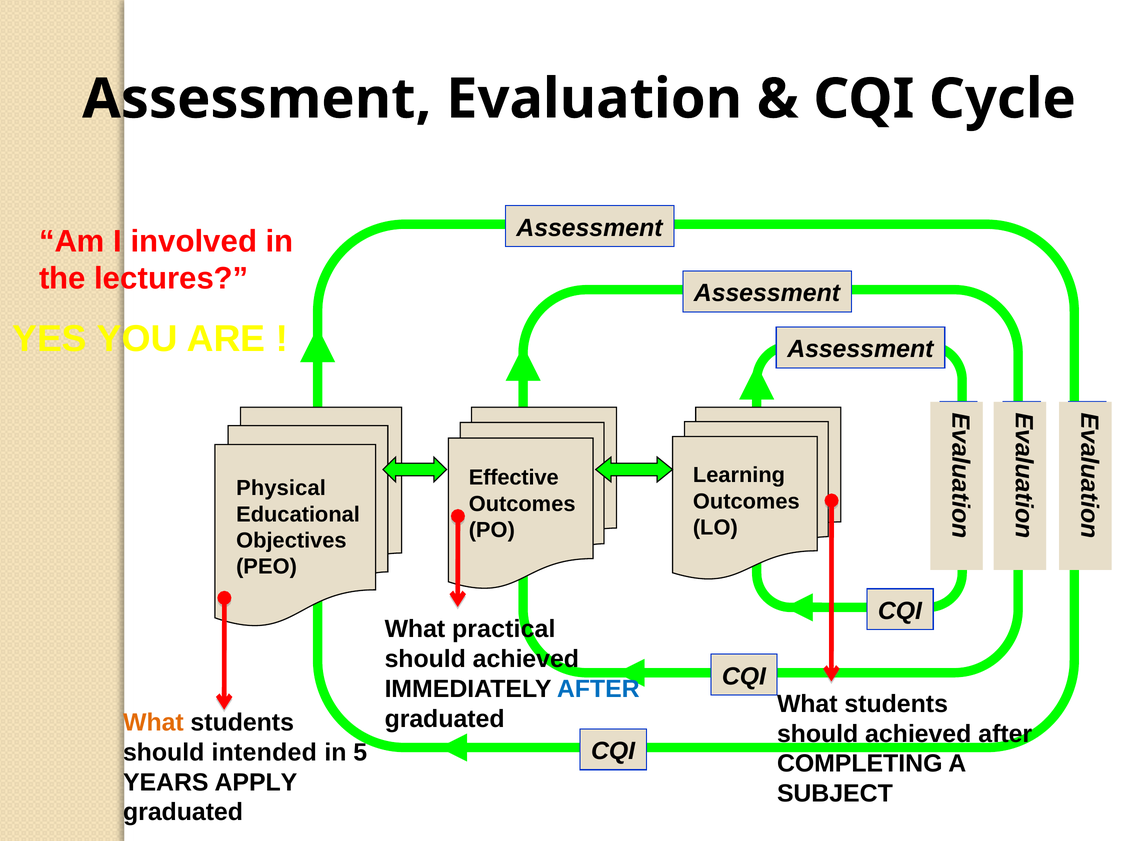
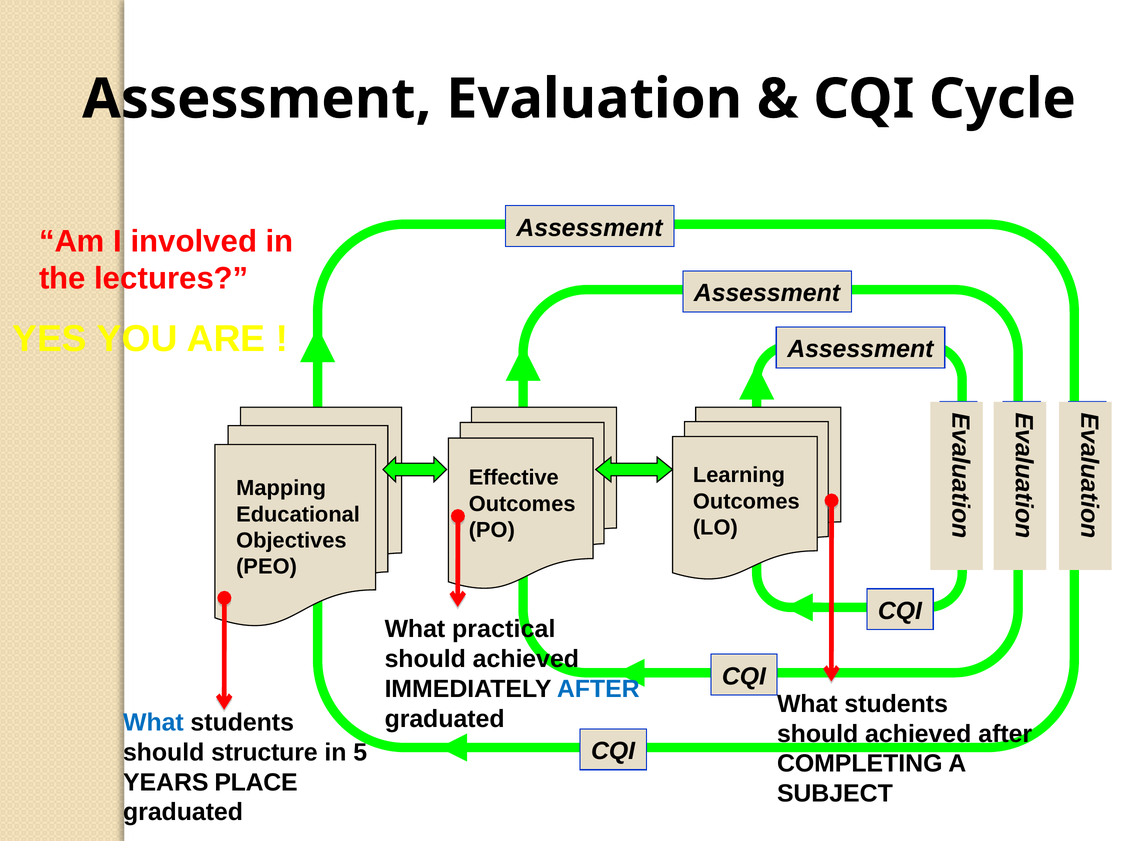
Physical: Physical -> Mapping (281, 488)
What colour: orange -> blue (153, 722)
intended: intended -> structure (264, 752)
APPLY: APPLY -> PLACE (256, 782)
